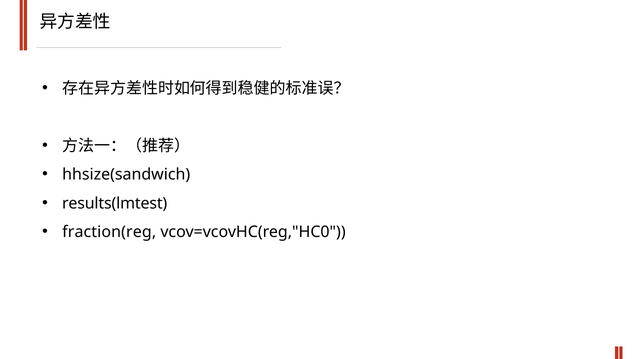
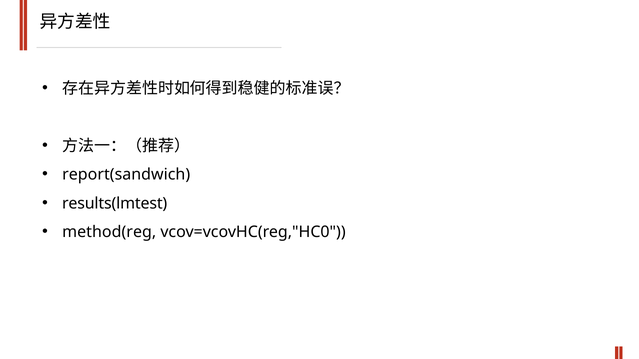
hhsize(sandwich: hhsize(sandwich -> report(sandwich (126, 175)
fraction(reg: fraction(reg -> method(reg (109, 232)
